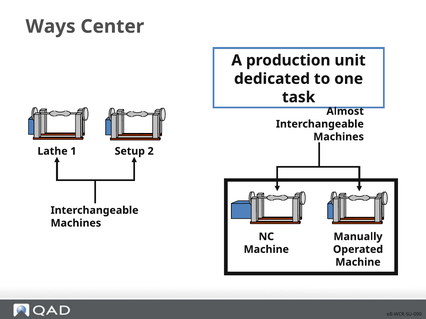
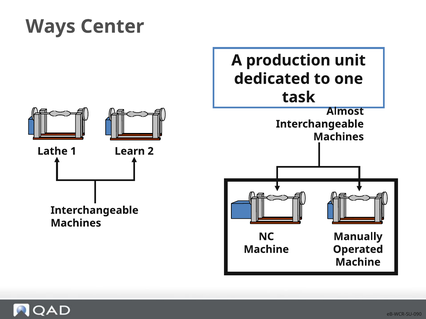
Setup: Setup -> Learn (130, 151)
